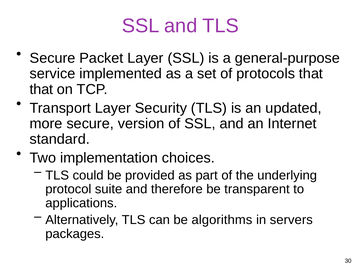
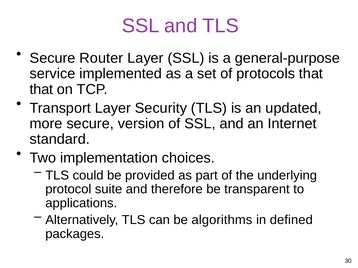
Packet: Packet -> Router (101, 58)
servers: servers -> defined (291, 220)
